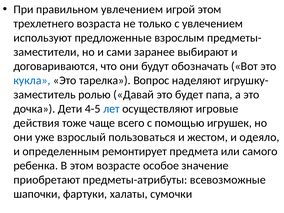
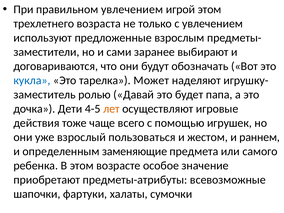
Вопрос: Вопрос -> Может (151, 80)
лет colour: blue -> orange (111, 109)
одеяло: одеяло -> раннем (260, 137)
ремонтирует: ремонтирует -> заменяющие (135, 151)
